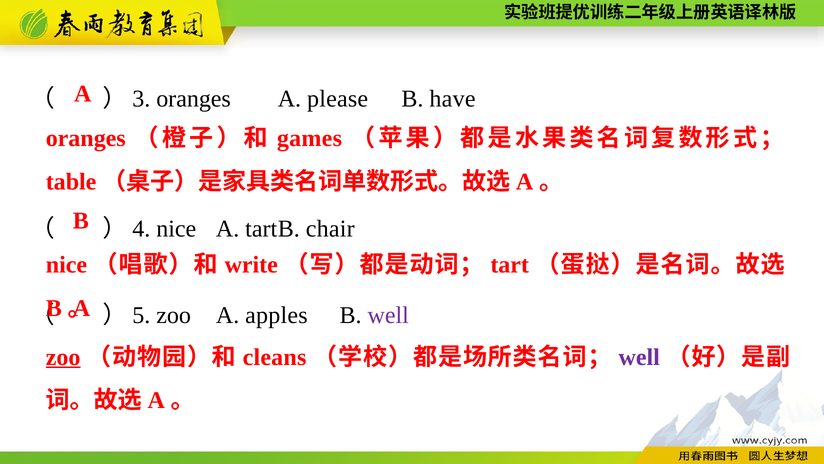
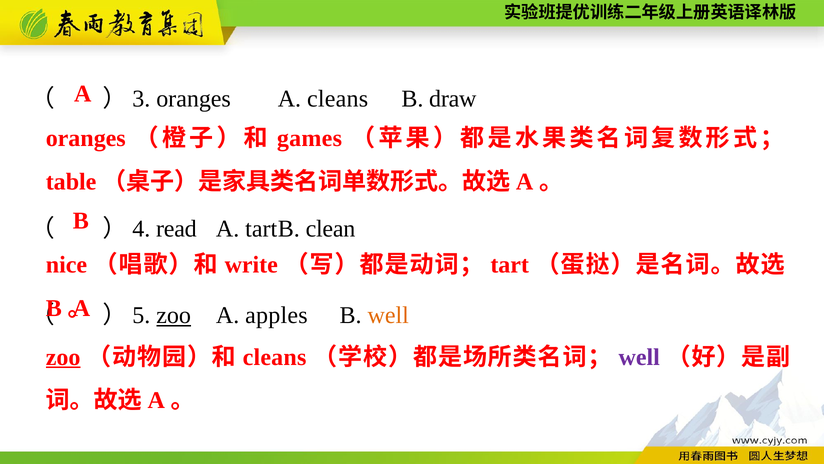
A please: please -> cleans (338, 99)
have: have -> draw (453, 99)
nice: nice -> read (176, 229)
chair: chair -> clean (330, 229)
zoo underline: none -> present (174, 315)
well colour: purple -> orange (388, 315)
